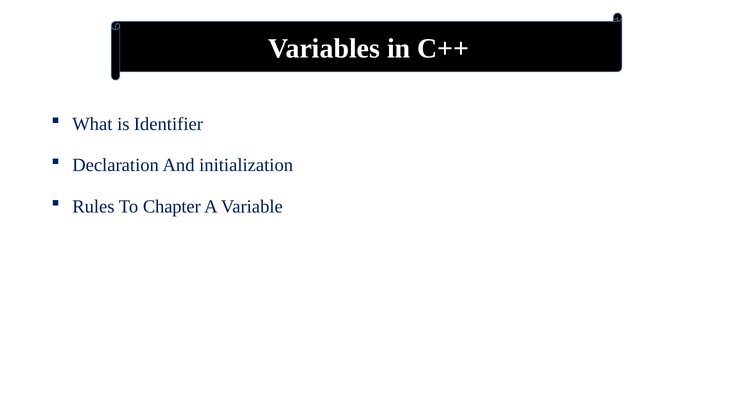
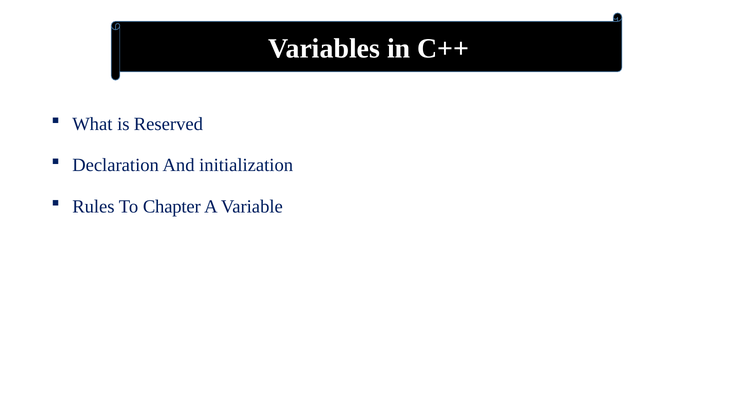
Identifier: Identifier -> Reserved (168, 124)
